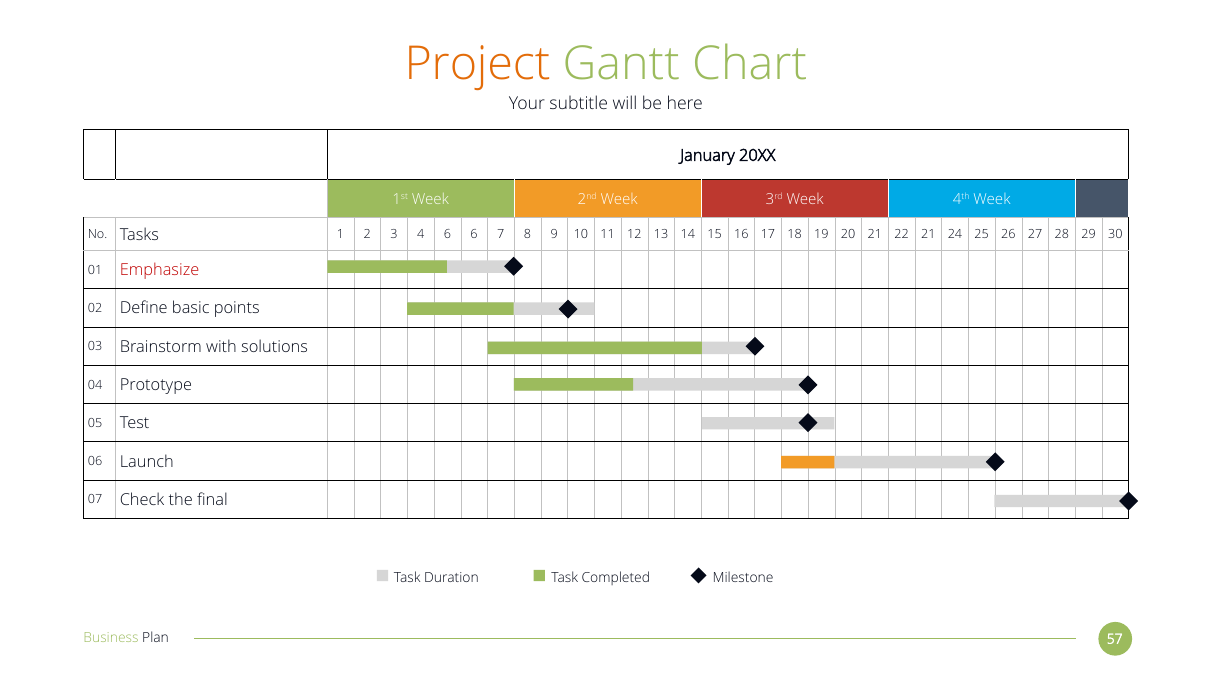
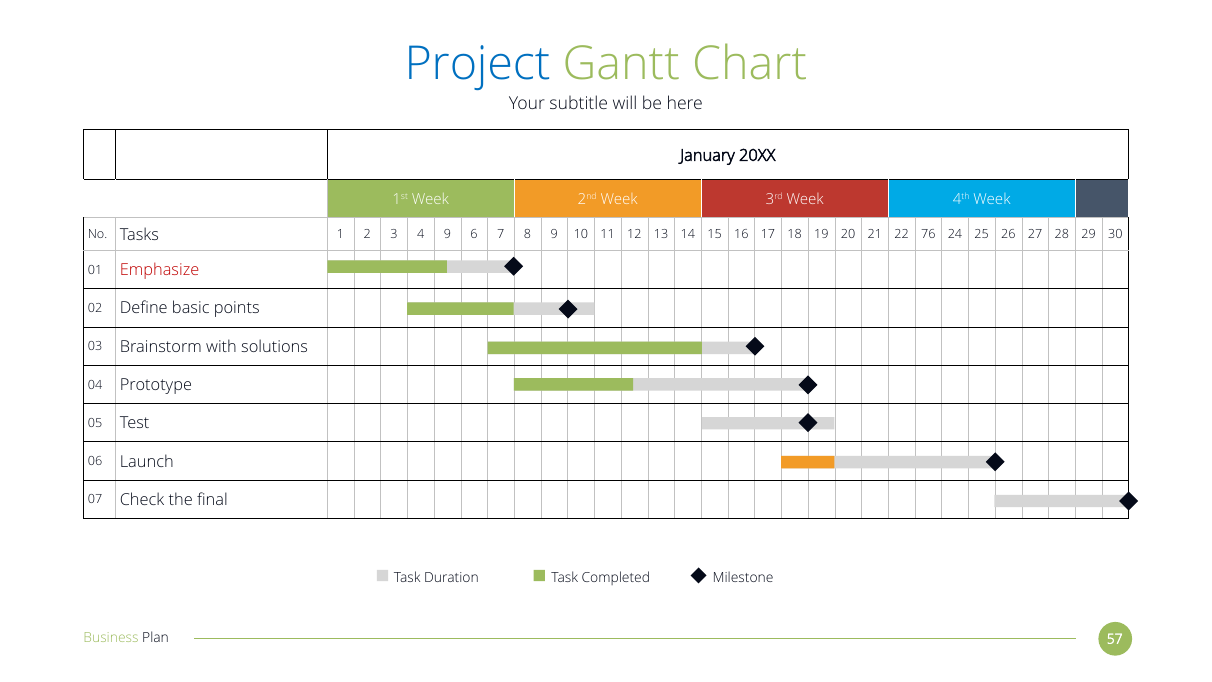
Project colour: orange -> blue (478, 64)
4 6: 6 -> 9 (447, 235)
22 21: 21 -> 76 (928, 235)
